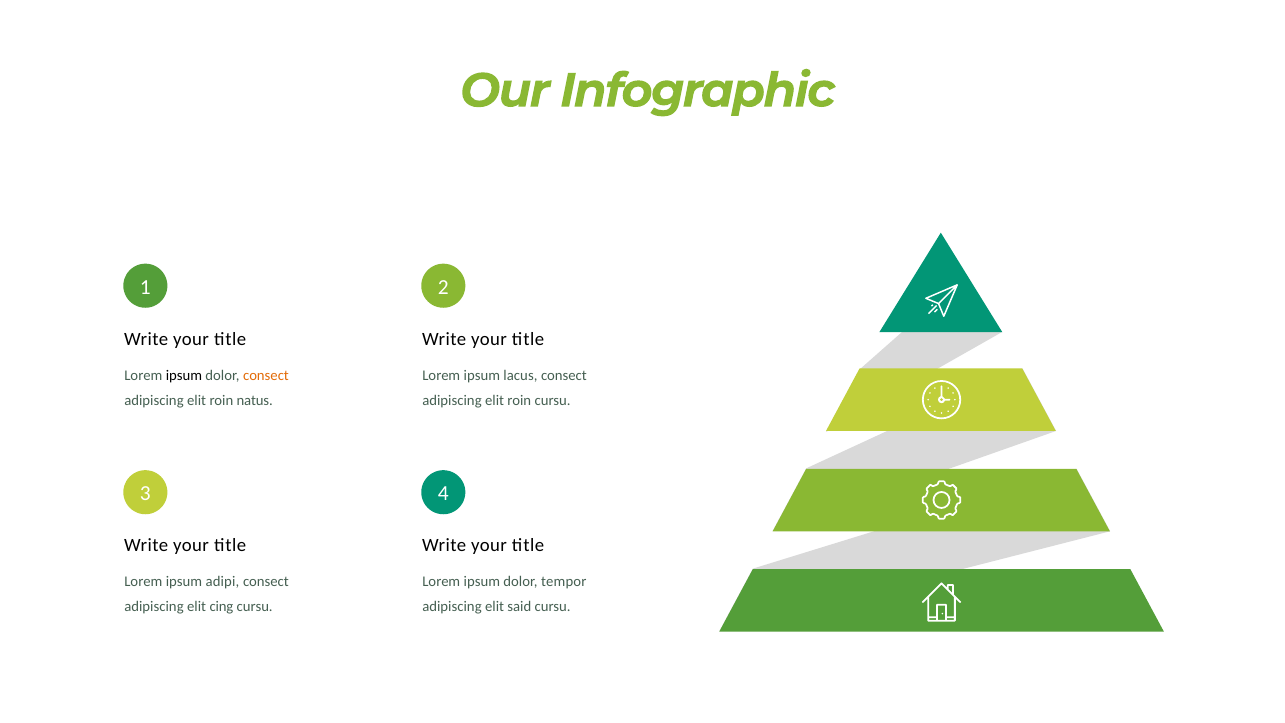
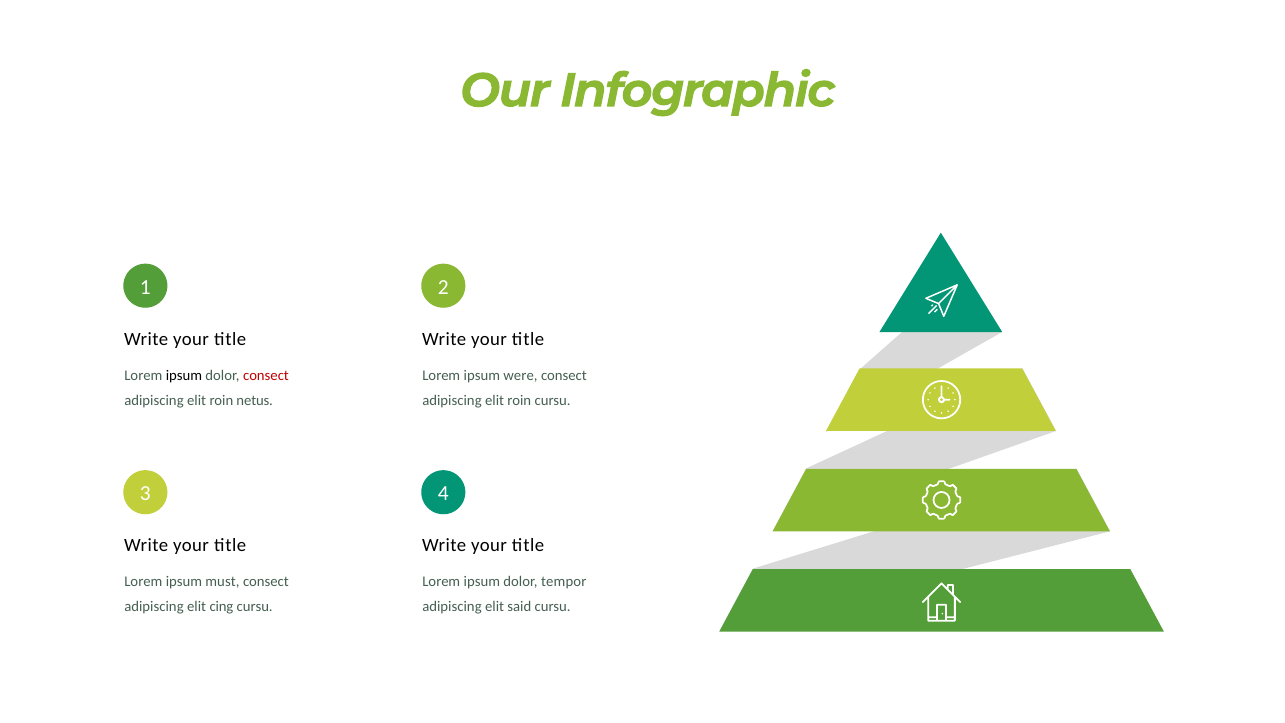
consect colour: orange -> red (266, 375)
lacus: lacus -> were (520, 375)
natus: natus -> netus (255, 400)
adipi: adipi -> must (222, 582)
